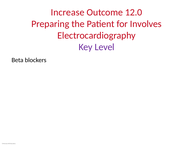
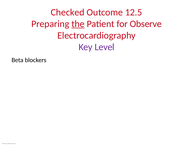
Increase: Increase -> Checked (68, 12)
12.0: 12.0 -> 12.5 (134, 12)
the underline: none -> present (78, 24)
Involves: Involves -> Observe (146, 24)
